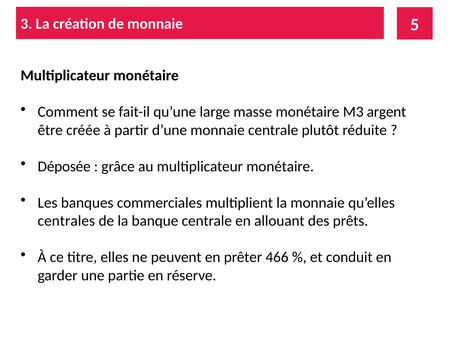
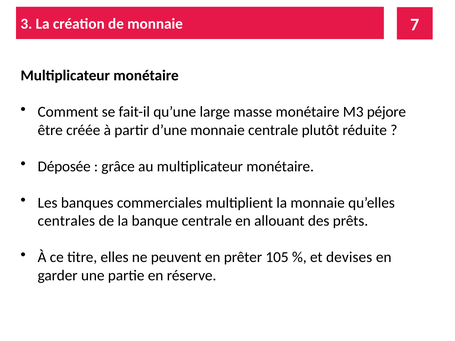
5: 5 -> 7 (415, 25)
argent: argent -> péjore (386, 112)
466: 466 -> 105 (277, 257)
conduit: conduit -> devises (349, 257)
